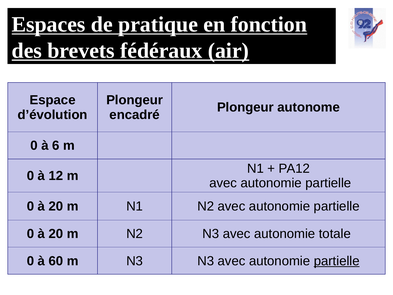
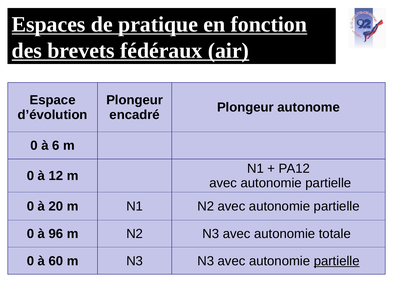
20: 20 -> 96 (56, 234)
